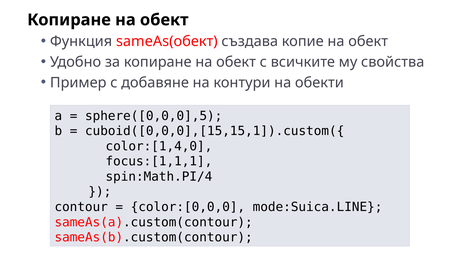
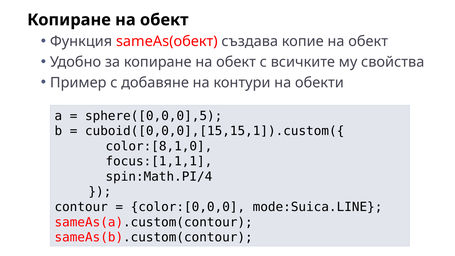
color:[1,4,0: color:[1,4,0 -> color:[8,1,0 (159, 146)
